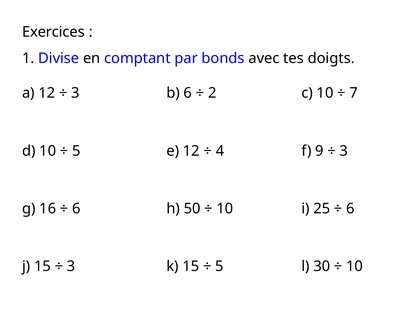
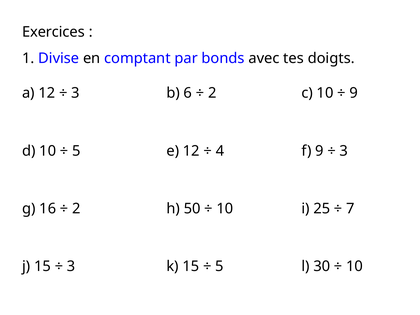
7: 7 -> 9 (354, 93)
6: 6 -> 2 (76, 209)
6: 6 -> 7 (350, 209)
